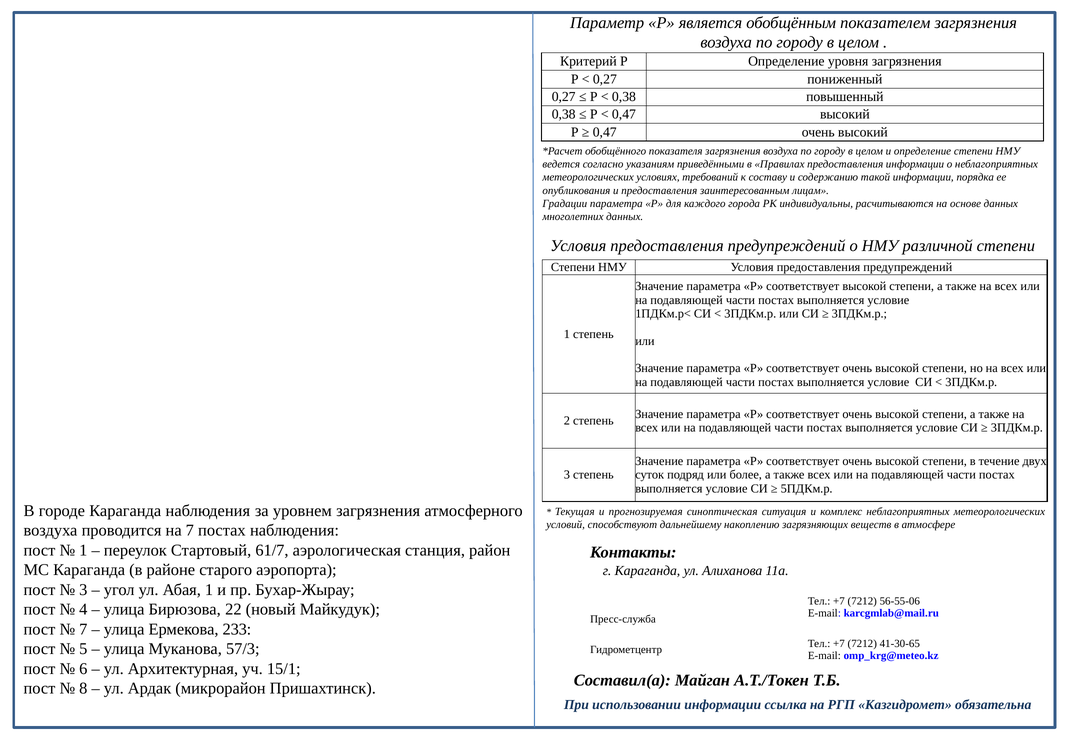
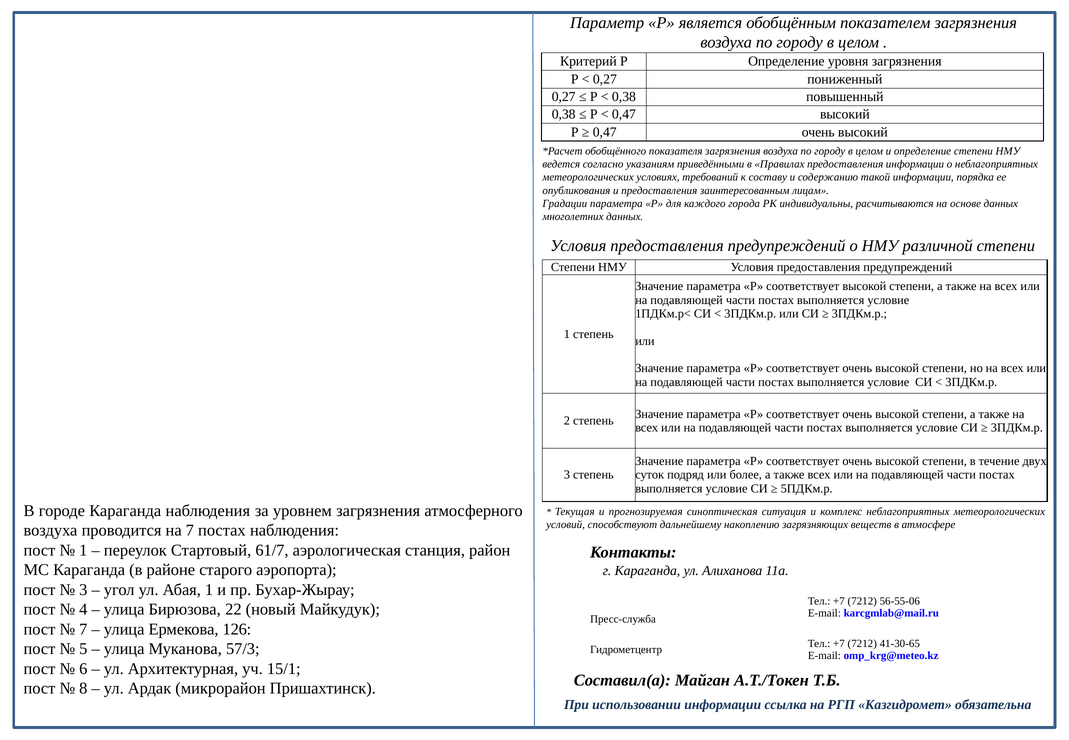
233: 233 -> 126 (237, 629)
